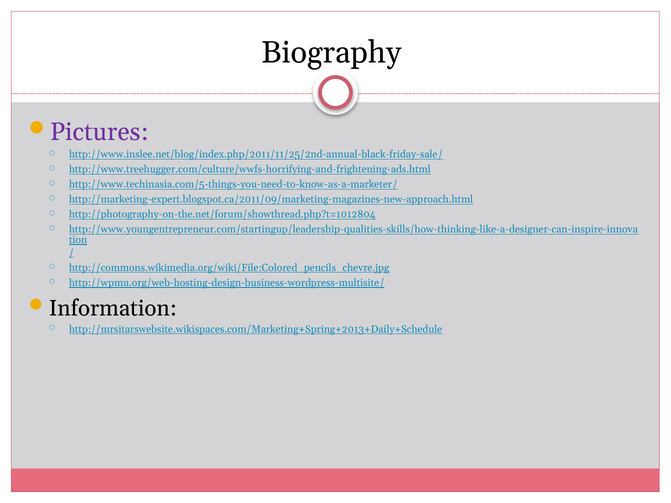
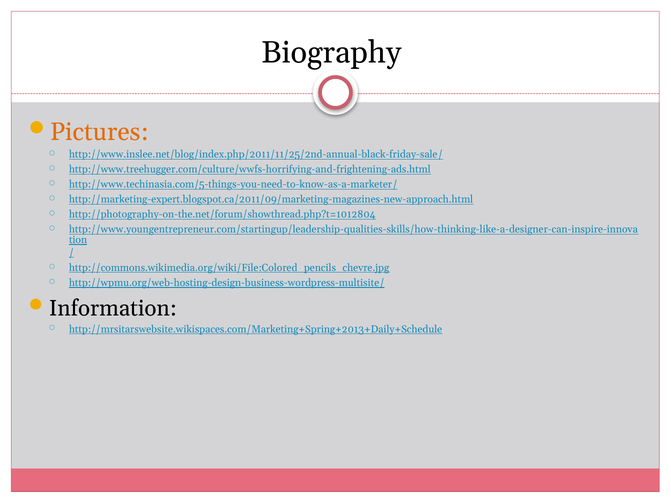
Pictures colour: purple -> orange (99, 132)
